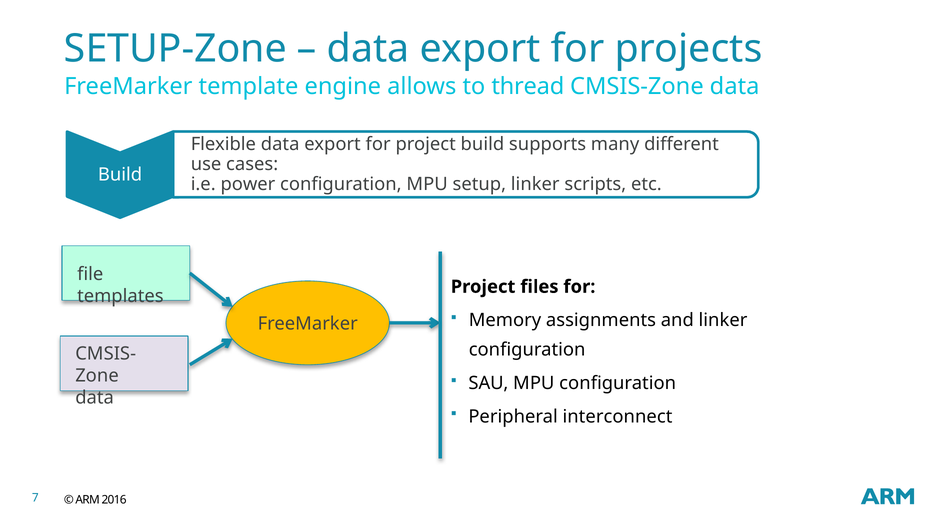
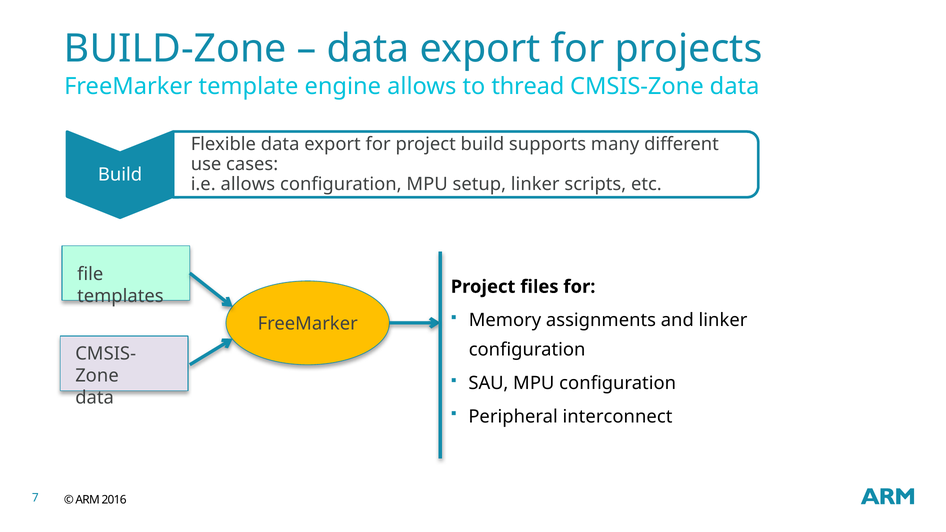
SETUP-Zone: SETUP-Zone -> BUILD-Zone (175, 49)
i.e power: power -> allows (248, 184)
